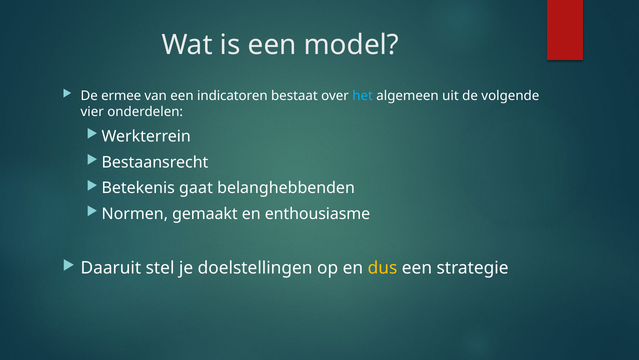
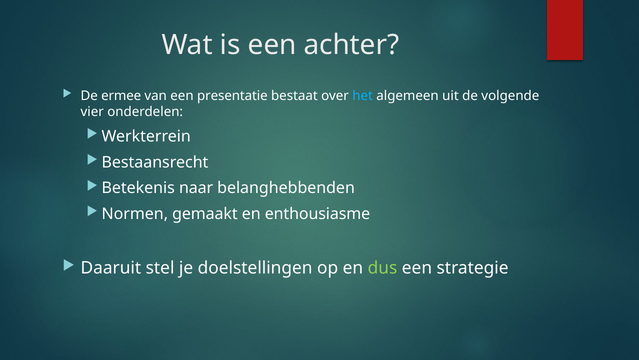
model: model -> achter (352, 45)
indicatoren: indicatoren -> presentatie (232, 96)
gaat: gaat -> naar (196, 188)
dus colour: yellow -> light green (383, 268)
